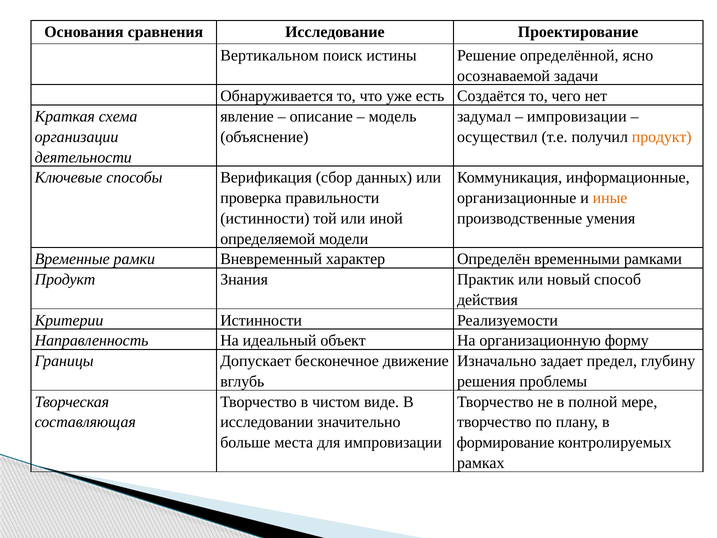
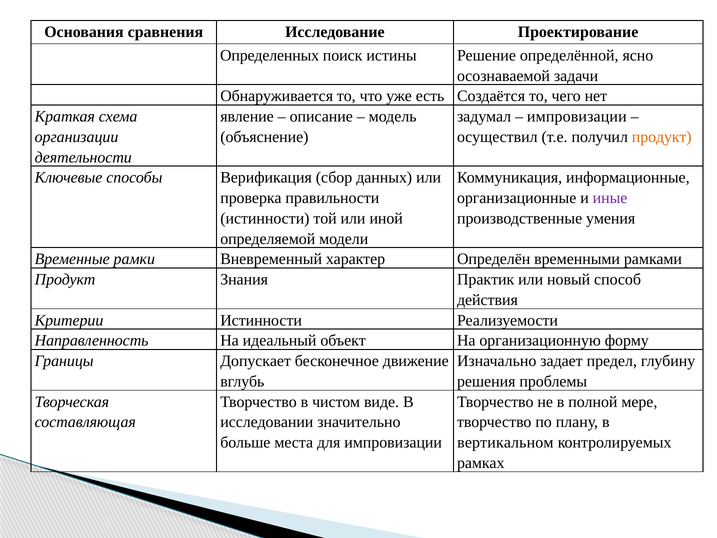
Вертикальном: Вертикальном -> Определенных (270, 55)
иные colour: orange -> purple (610, 198)
формирование: формирование -> вертикальном (505, 442)
